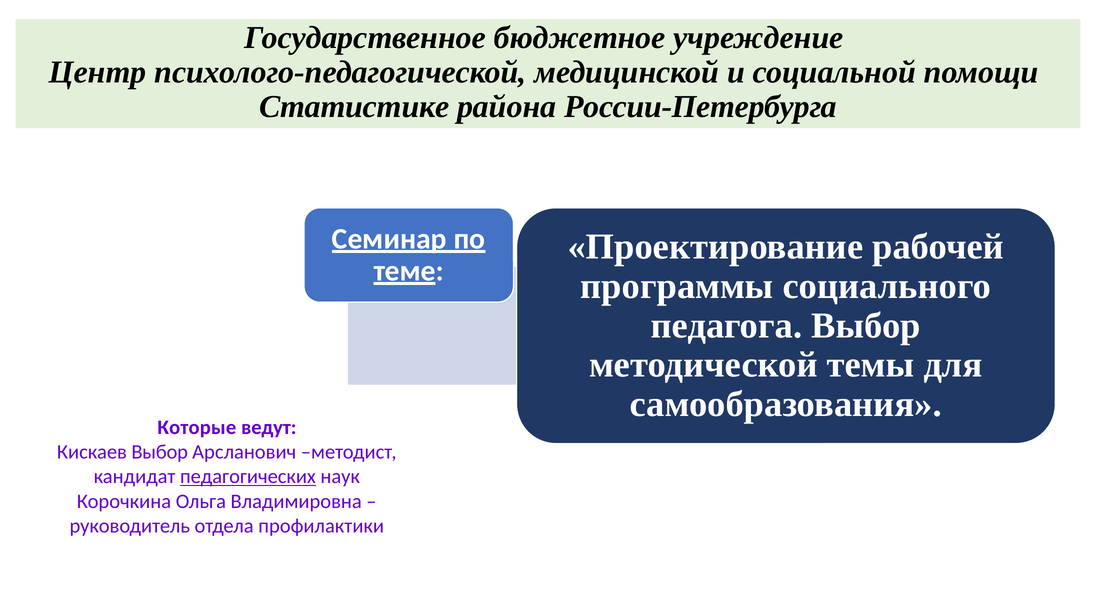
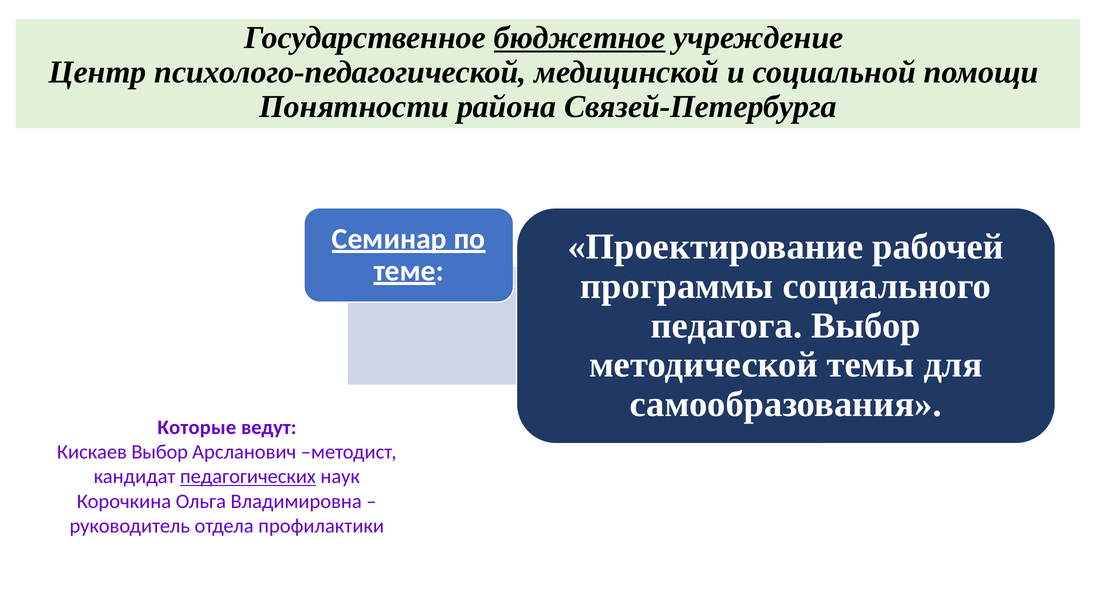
бюджетное underline: none -> present (580, 38)
Статистике: Статистике -> Понятности (354, 107)
России-Петербурга: России-Петербурга -> Связей-Петербурга (700, 107)
